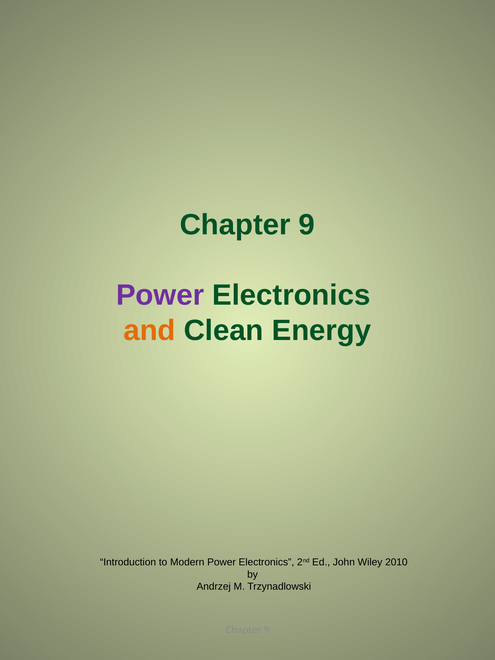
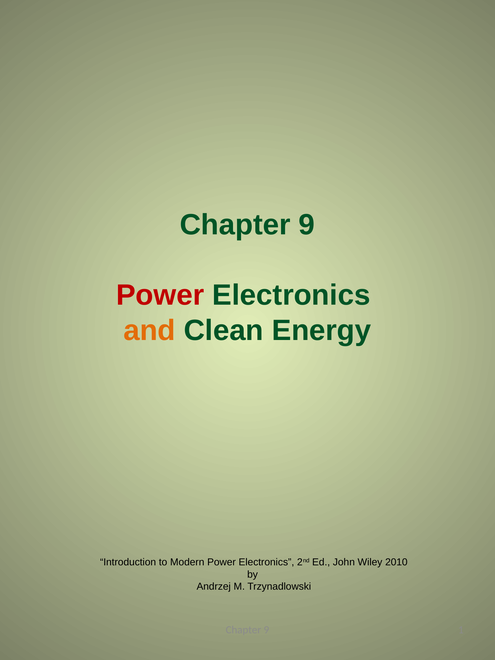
Power colour: purple -> red (160, 295)
